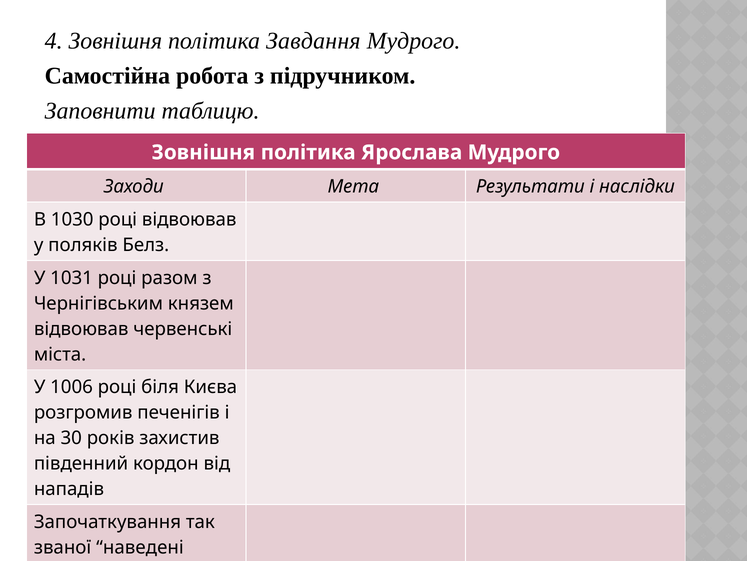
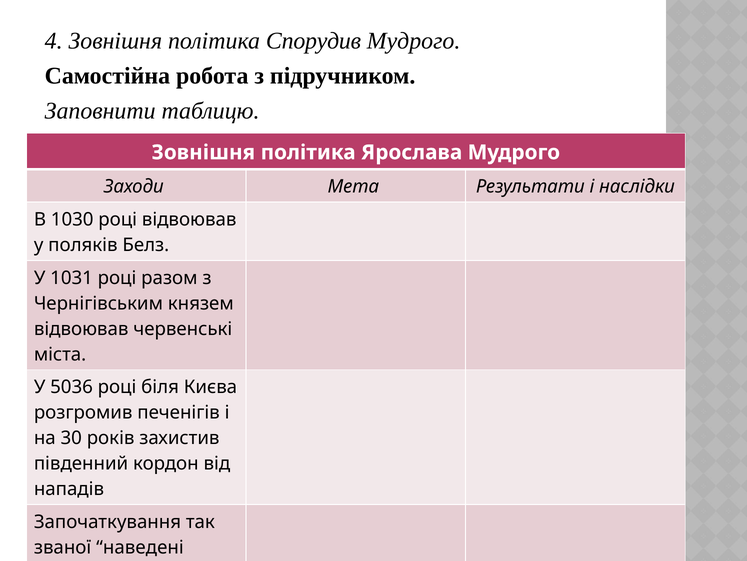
Завдання: Завдання -> Спорудив (314, 41)
1006: 1006 -> 5036 (72, 387)
